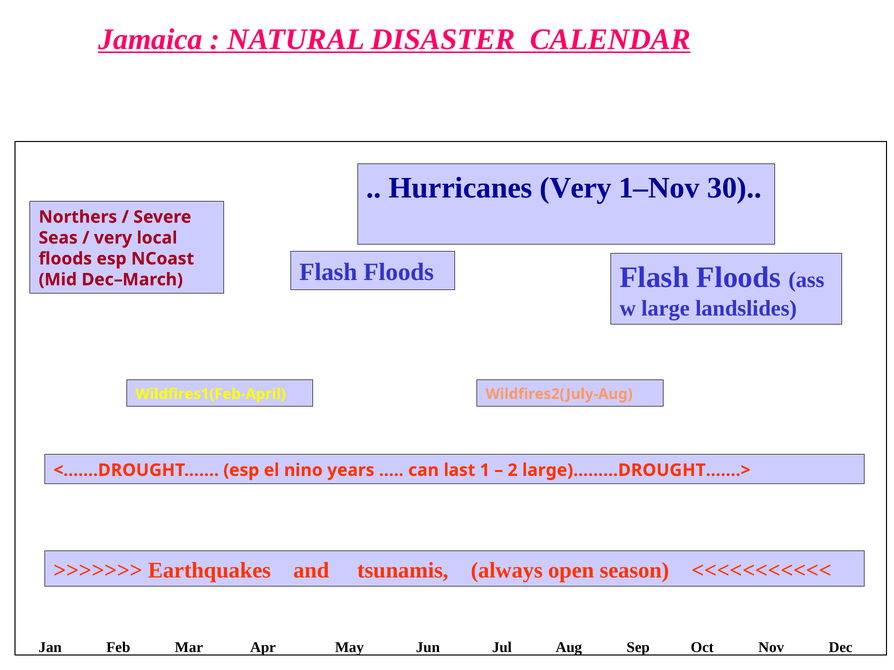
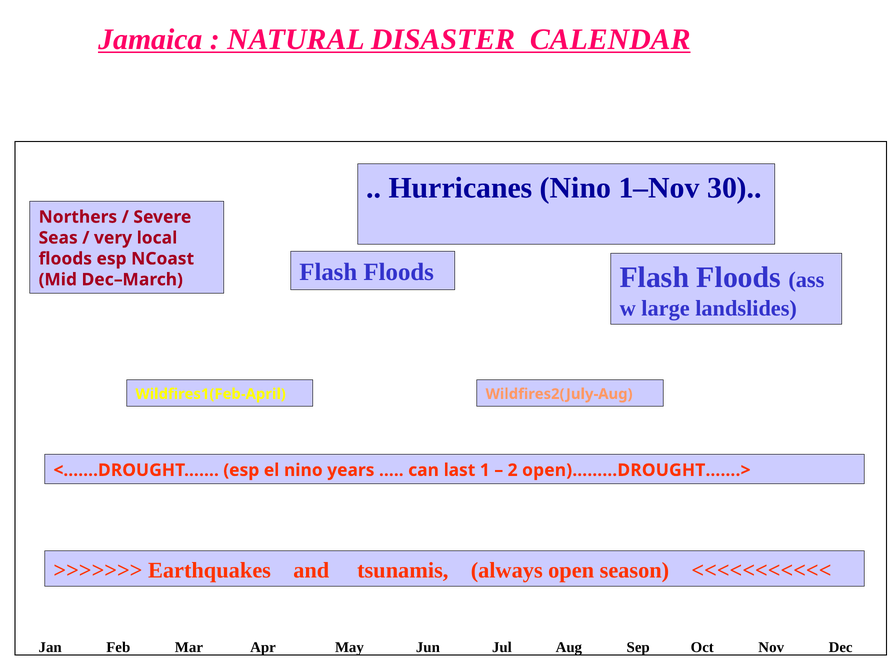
Hurricanes Very: Very -> Nino (576, 188)
large)………DROUGHT…….>: large)………DROUGHT…….> -> open)………DROUGHT…….> (636, 471)
